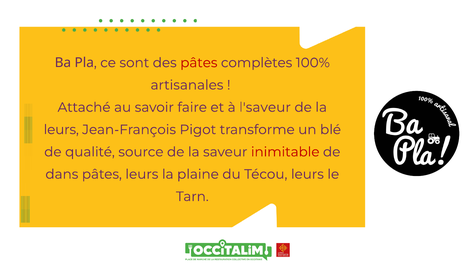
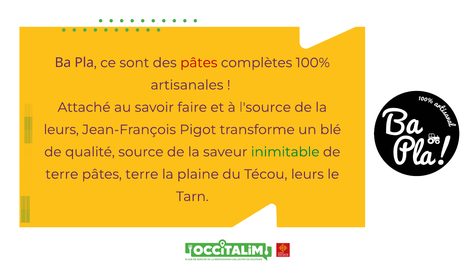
l'saveur: l'saveur -> l'source (265, 107)
inimitable colour: red -> green (285, 152)
dans: dans -> terre (62, 174)
pâtes leurs: leurs -> terre (142, 174)
